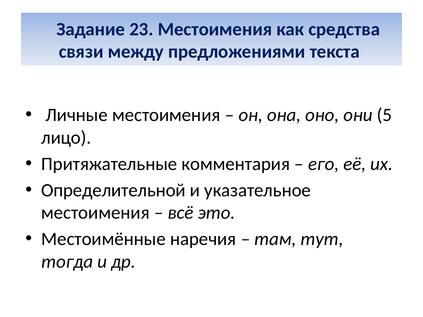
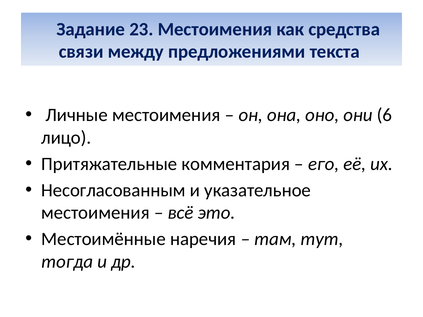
5: 5 -> 6 (385, 115)
Определительной: Определительной -> Несогласованным (113, 190)
